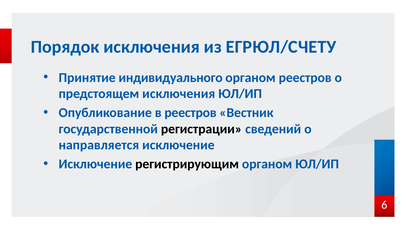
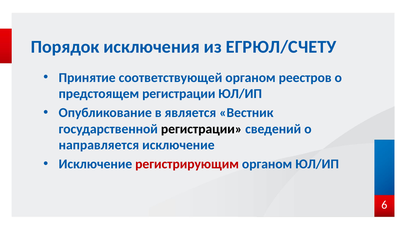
индивидуального: индивидуального -> соответствующей (171, 78)
предстоящем исключения: исключения -> регистрации (179, 94)
в реестров: реестров -> является (190, 113)
регистрирующим colour: black -> red (187, 164)
